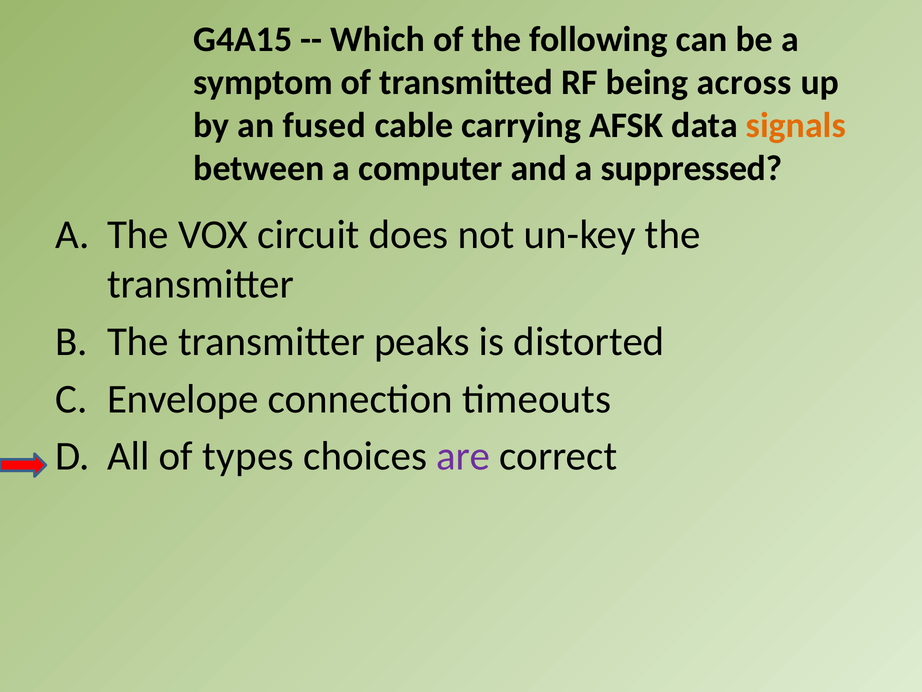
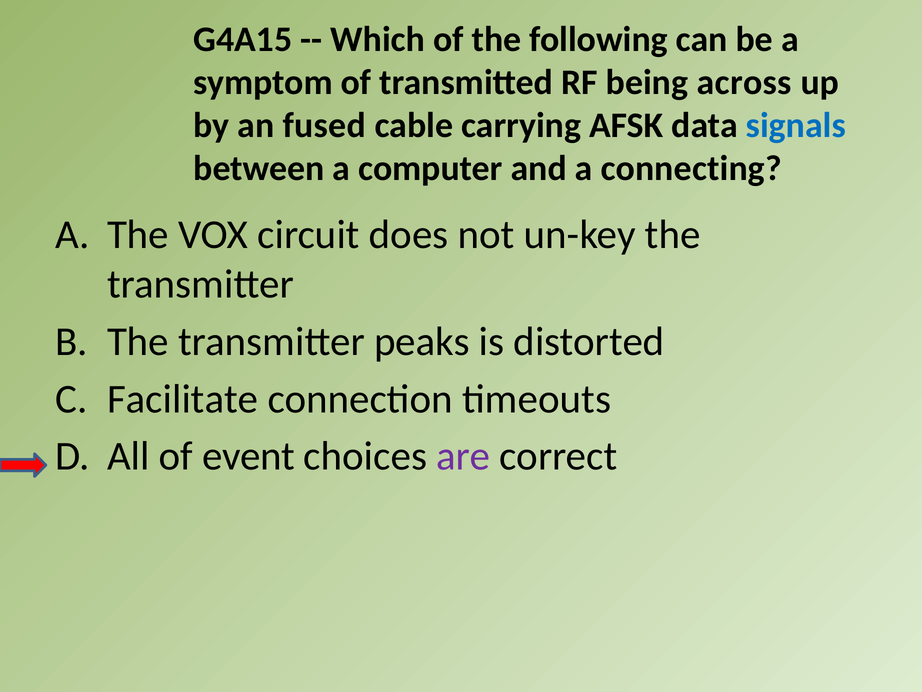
signals colour: orange -> blue (796, 125)
suppressed: suppressed -> connecting (691, 168)
Envelope: Envelope -> Facilitate (183, 399)
types: types -> event (248, 456)
